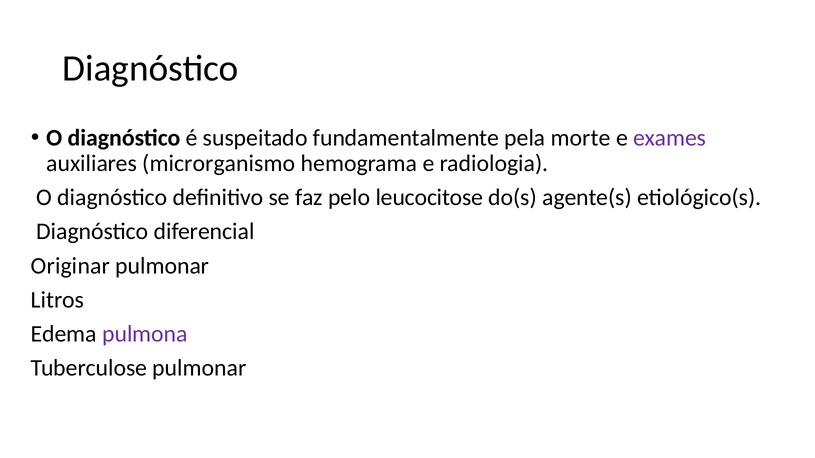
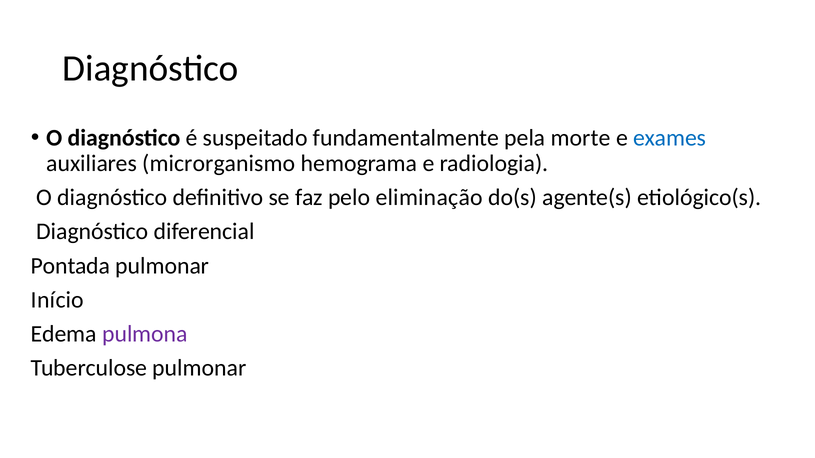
exames colour: purple -> blue (670, 138)
leucocitose: leucocitose -> eliminação (429, 198)
Originar: Originar -> Pontada (71, 266)
Litros: Litros -> Início (57, 300)
